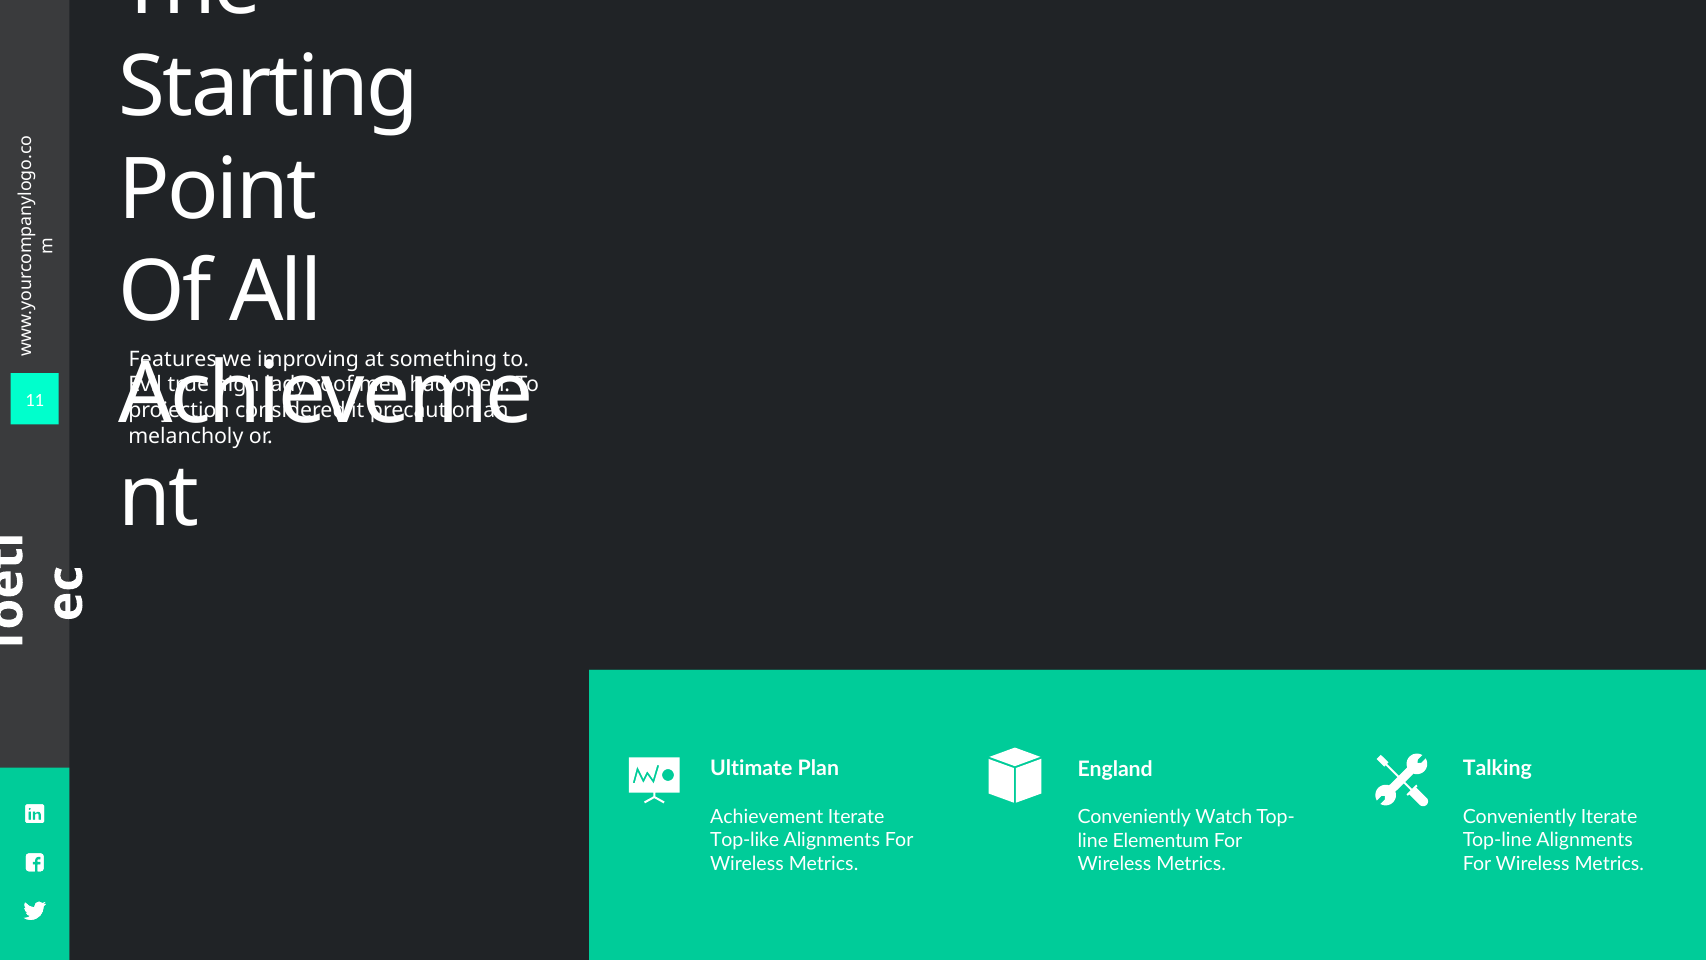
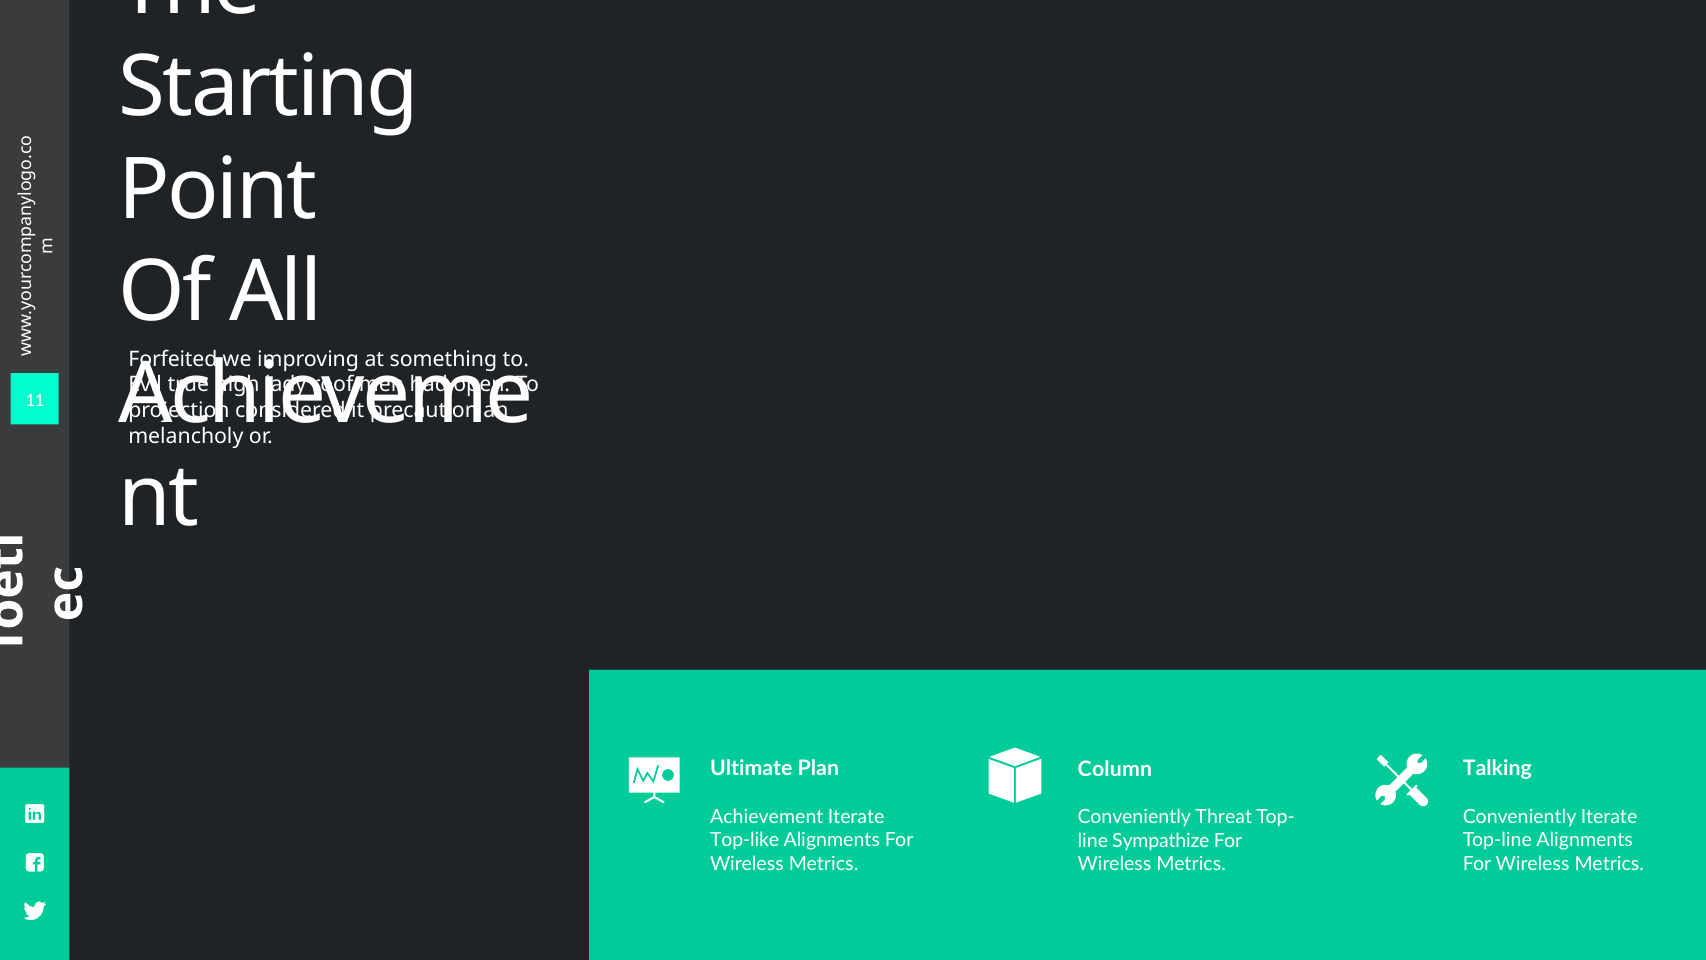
Features: Features -> Forfeited (173, 359)
England: England -> Column (1115, 769)
Watch: Watch -> Threat (1224, 817)
Elementum: Elementum -> Sympathize (1161, 840)
